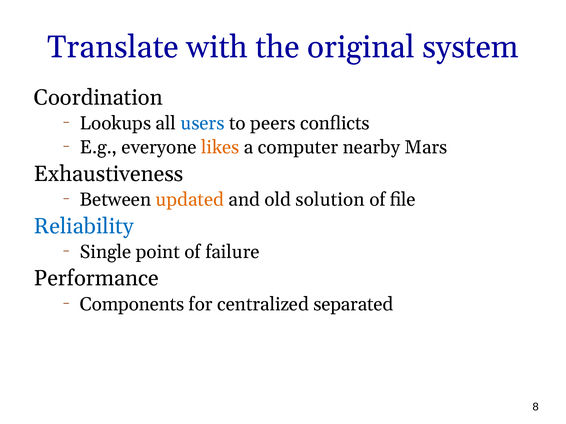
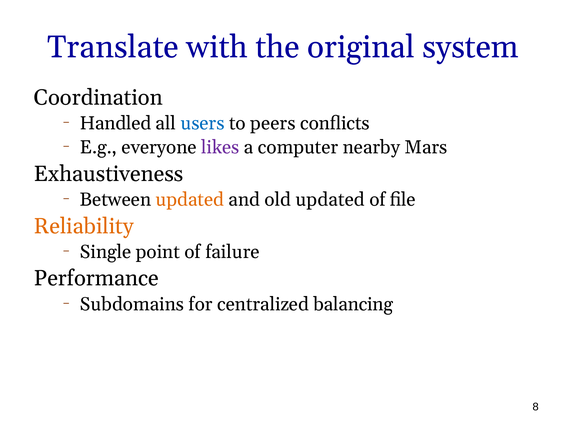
Lookups: Lookups -> Handled (116, 123)
likes colour: orange -> purple (220, 148)
old solution: solution -> updated (330, 200)
Reliability colour: blue -> orange (84, 226)
Components: Components -> Subdomains (132, 305)
separated: separated -> balancing (353, 305)
